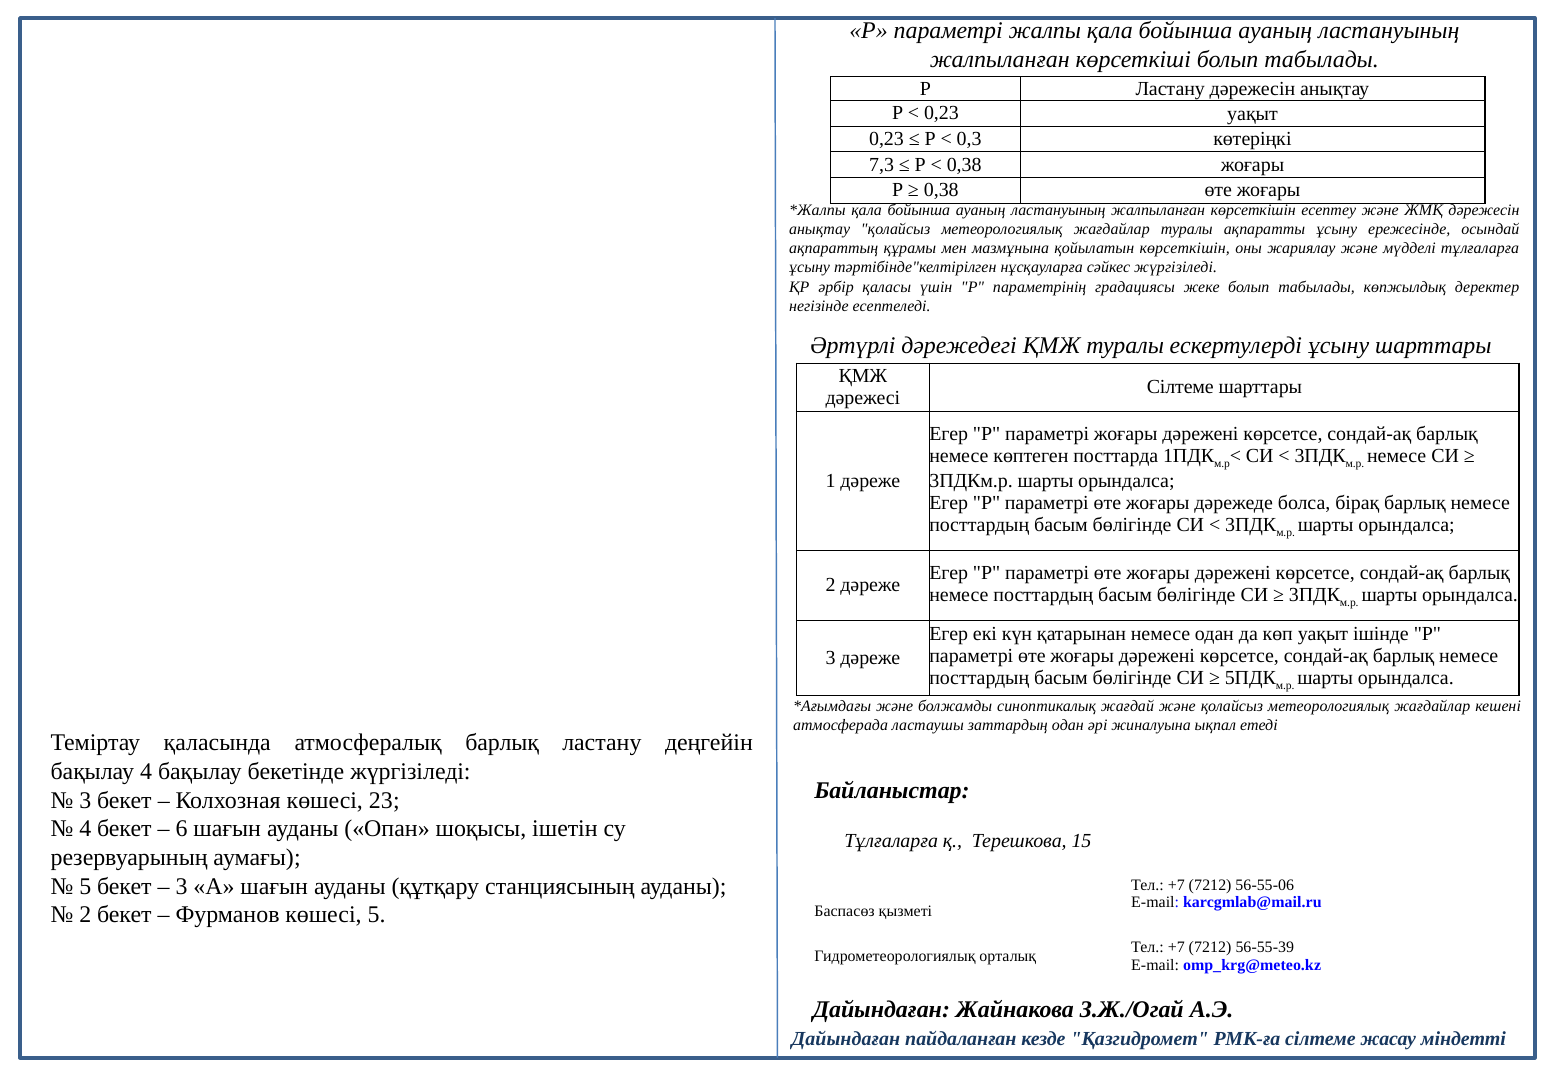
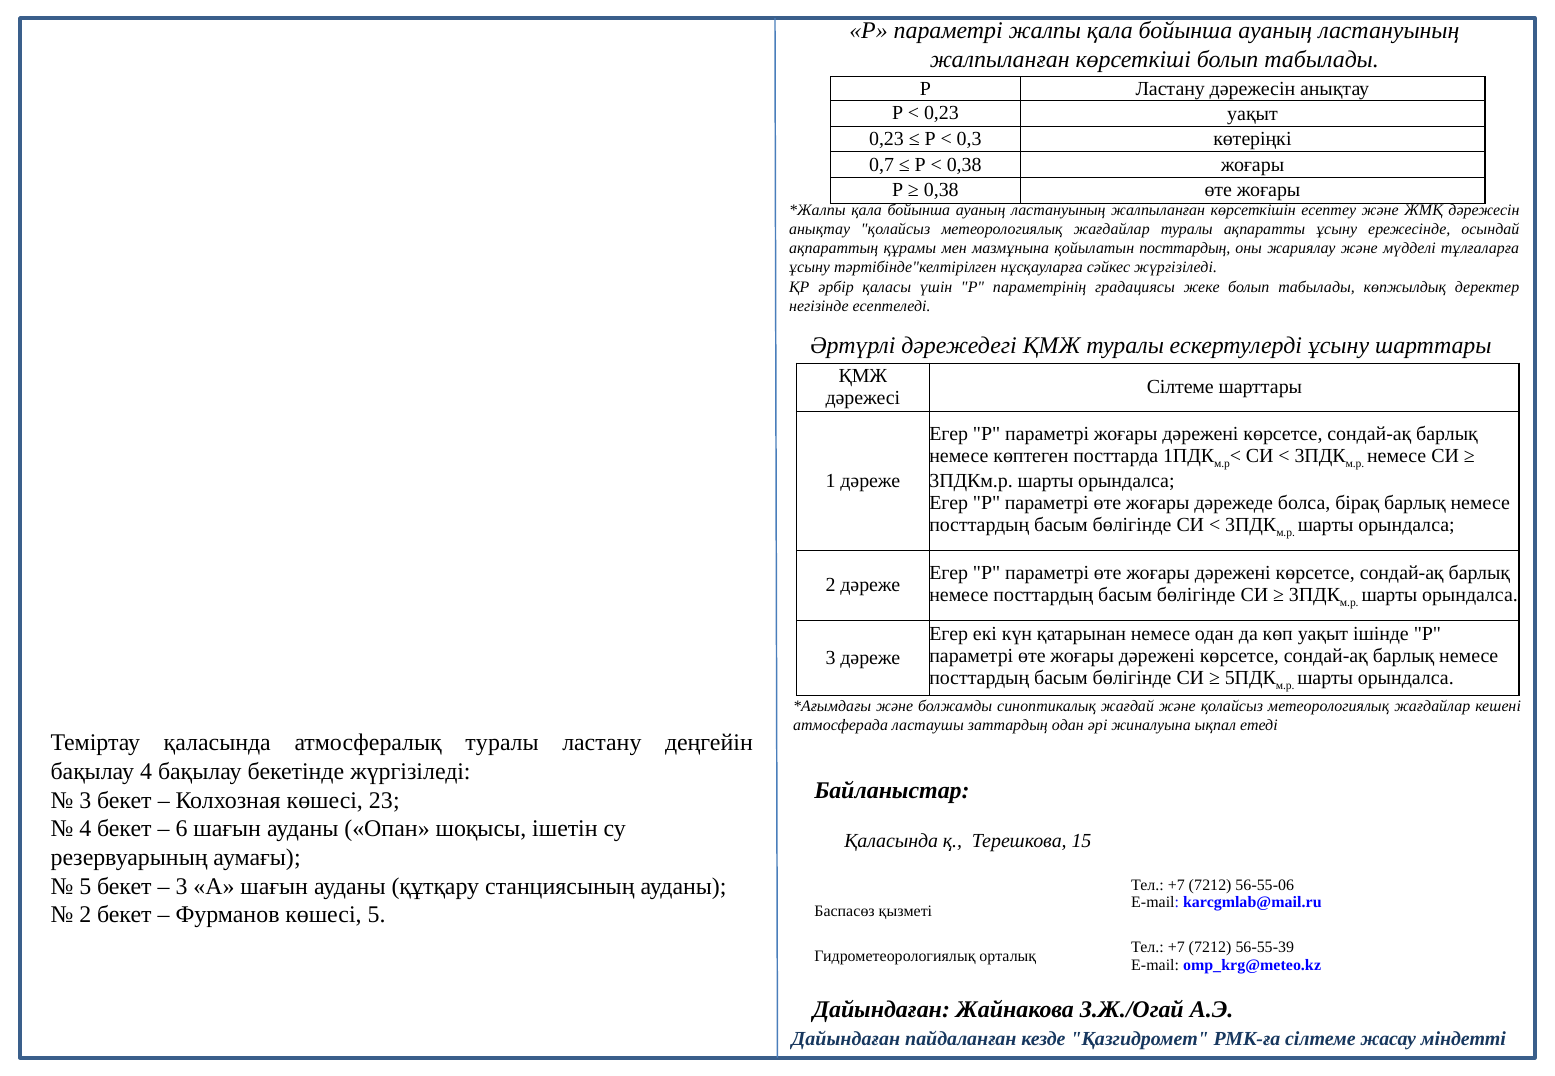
7,3: 7,3 -> 0,7 (882, 165)
қойылатын көрсеткішін: көрсеткішін -> посттардың (1185, 249)
атмосфералық барлық: барлық -> туралы (502, 743)
Тұлғаларға: Тұлғаларға -> Қаласында (891, 841)
